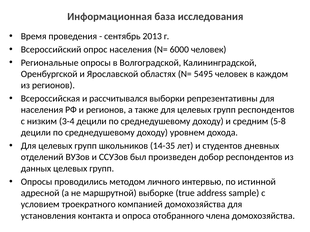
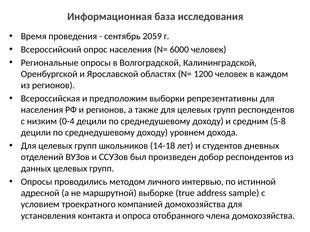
2013: 2013 -> 2059 (152, 36)
5495: 5495 -> 1200 (203, 74)
рассчитывался: рассчитывался -> предположим (118, 99)
3-4: 3-4 -> 0-4 (67, 121)
14-35: 14-35 -> 14-18 (163, 146)
